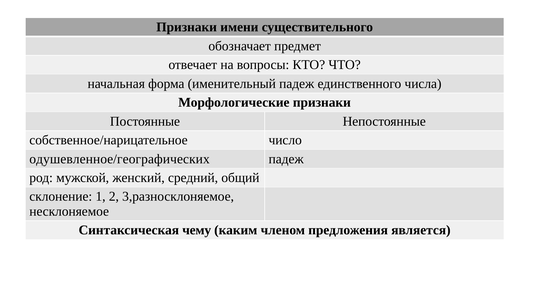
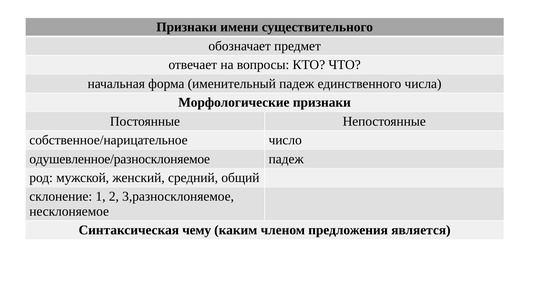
одушевленное/географических: одушевленное/географических -> одушевленное/разносклоняемое (120, 159)
